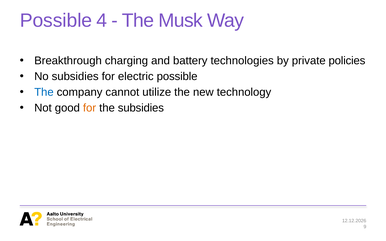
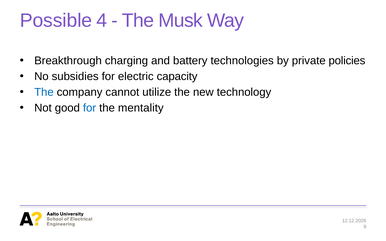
electric possible: possible -> capacity (177, 77)
for colour: orange -> blue (90, 108)
the subsidies: subsidies -> mentality (141, 108)
